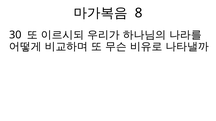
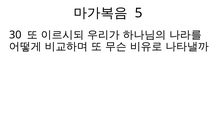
8: 8 -> 5 (139, 13)
